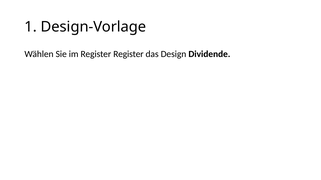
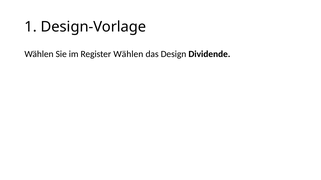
Register Register: Register -> Wählen (128, 54)
